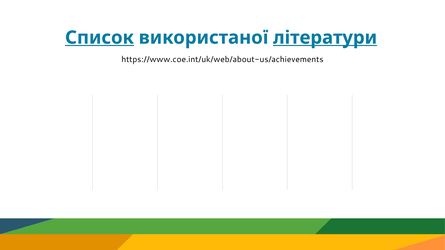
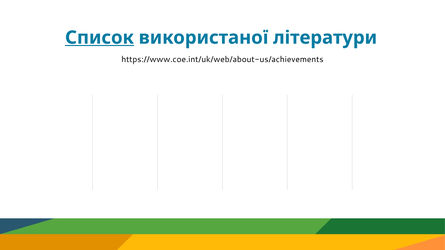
літератури underline: present -> none (325, 38)
